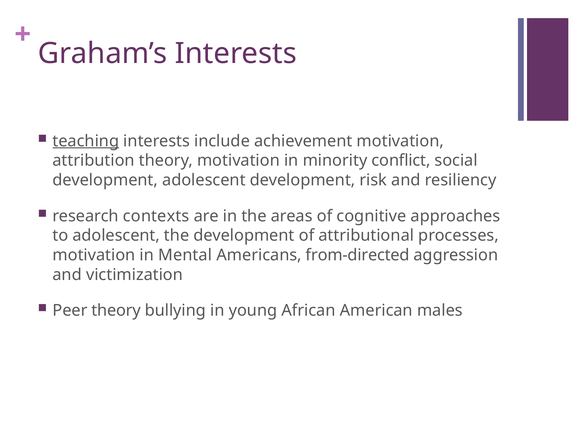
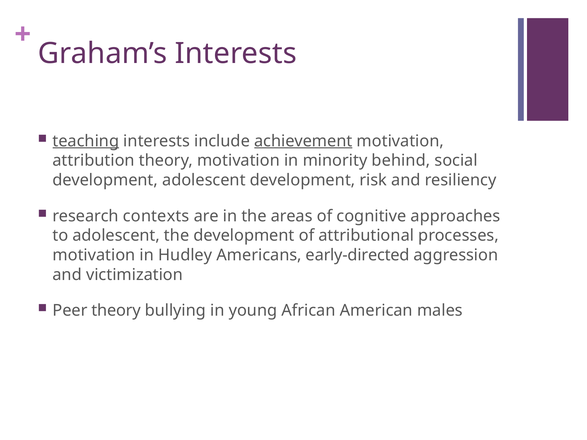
achievement underline: none -> present (303, 141)
conflict: conflict -> behind (401, 161)
Mental: Mental -> Hudley (185, 255)
from-directed: from-directed -> early-directed (358, 255)
